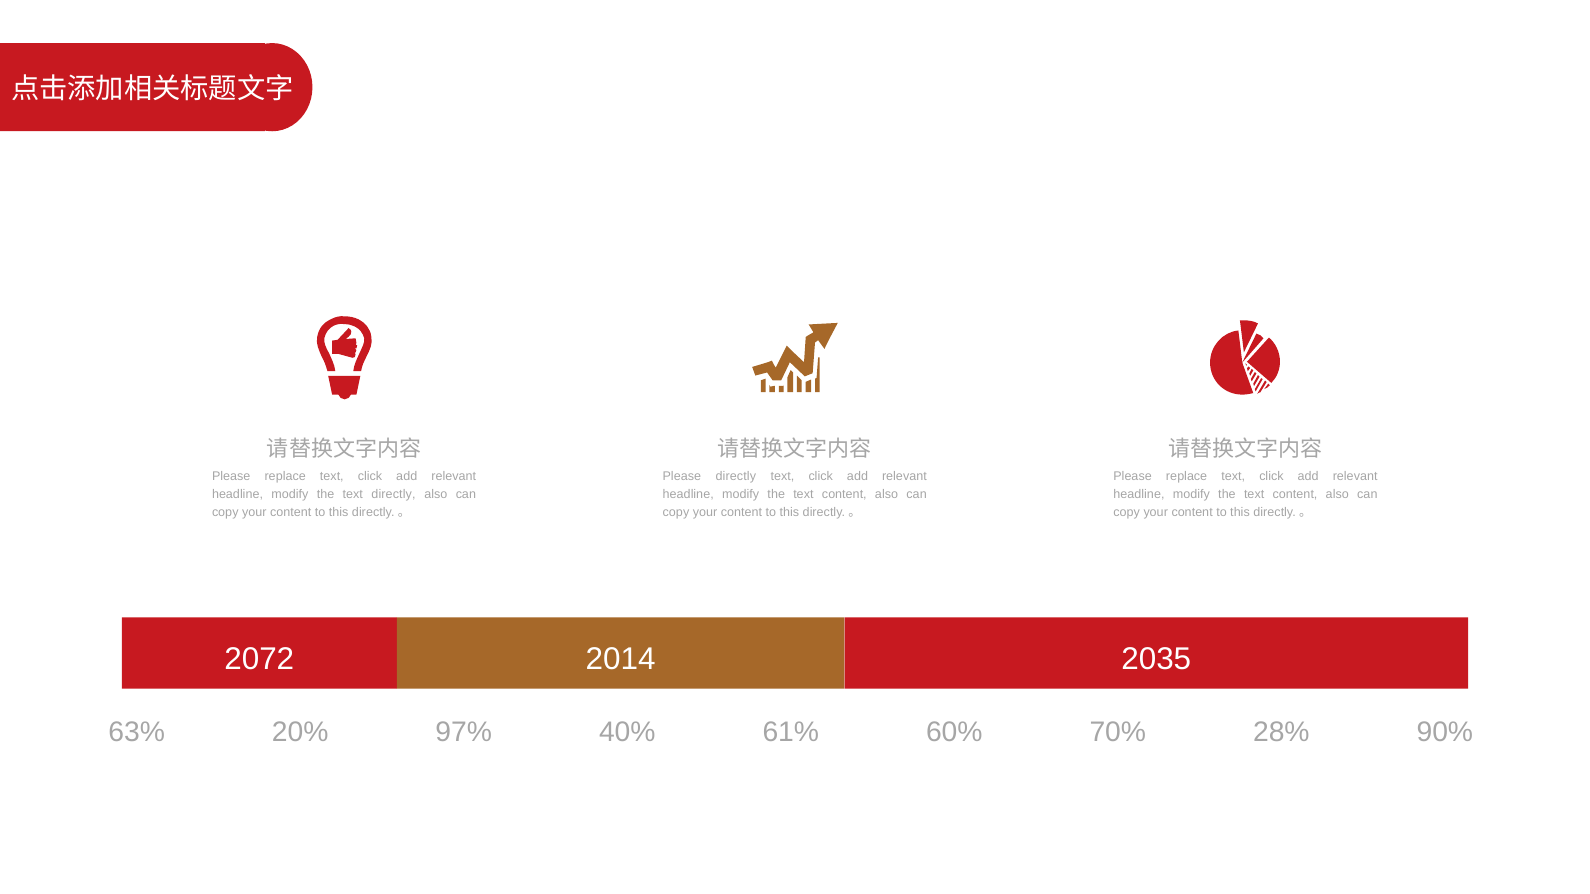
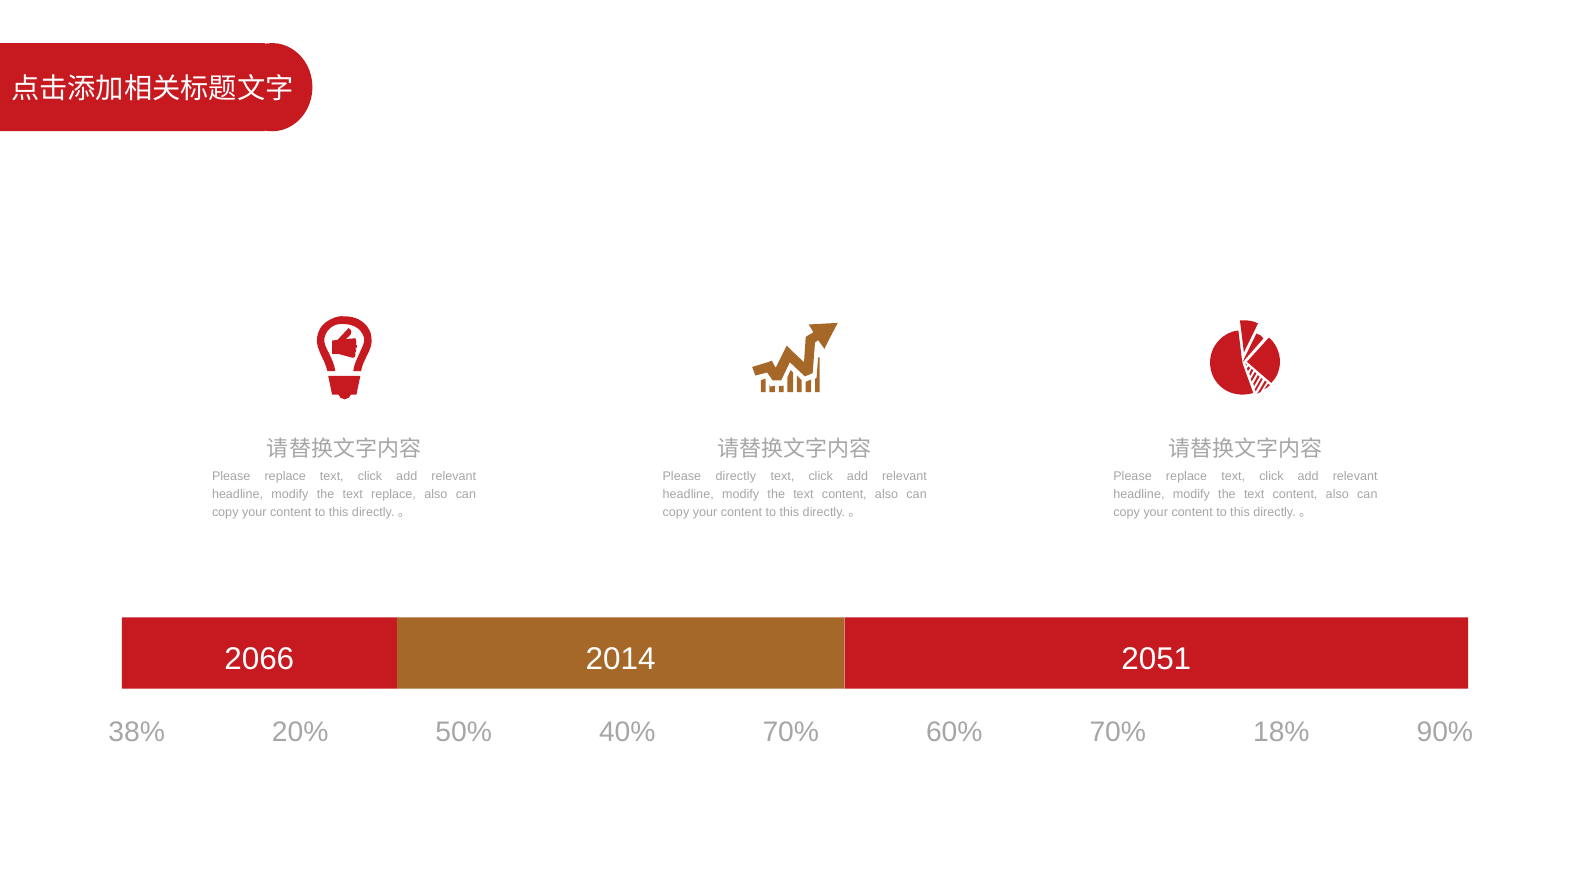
text directly: directly -> replace (394, 494)
2072: 2072 -> 2066 (259, 659)
2035: 2035 -> 2051 (1156, 659)
63%: 63% -> 38% (137, 733)
97%: 97% -> 50% (464, 733)
40% 61%: 61% -> 70% (791, 733)
28%: 28% -> 18% (1281, 732)
